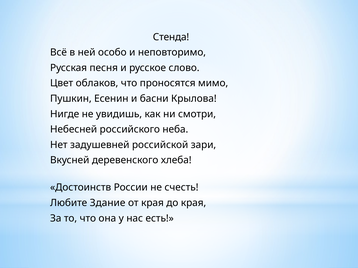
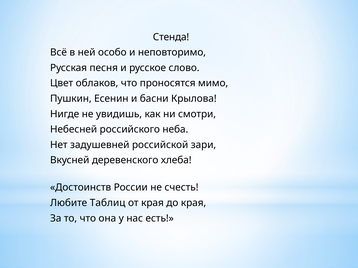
Здание: Здание -> Таблиц (108, 203)
